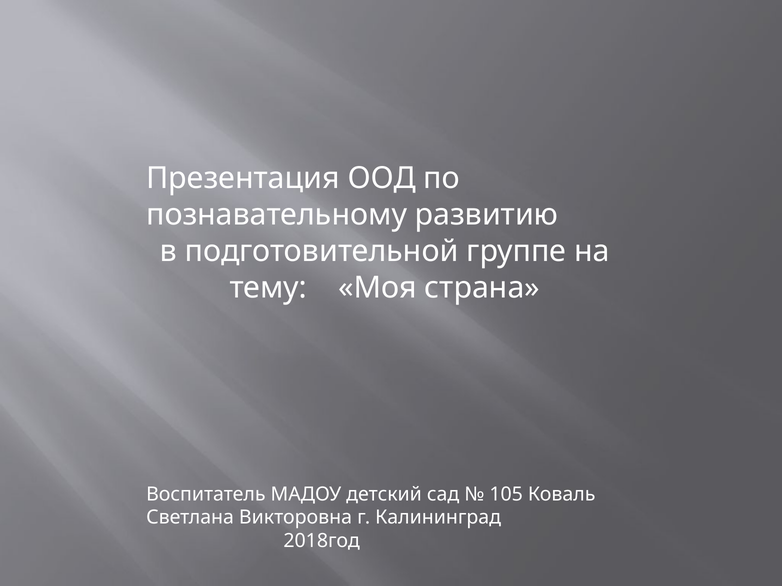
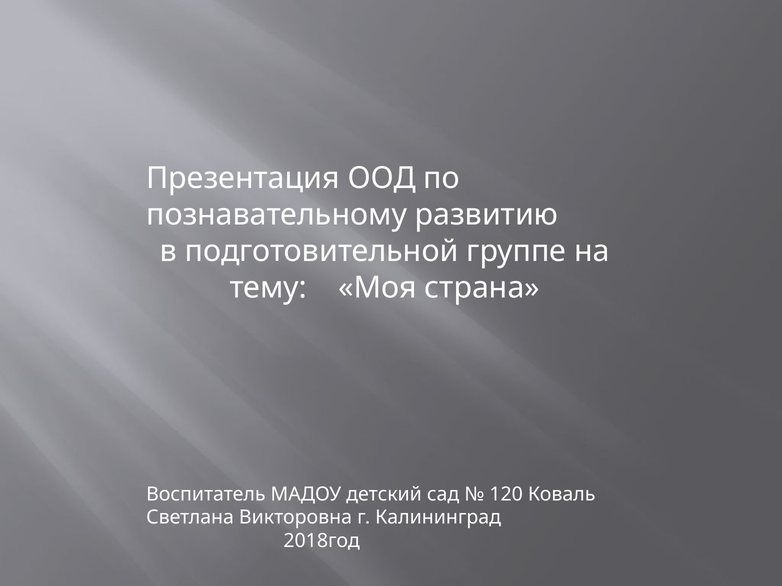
105: 105 -> 120 (506, 494)
